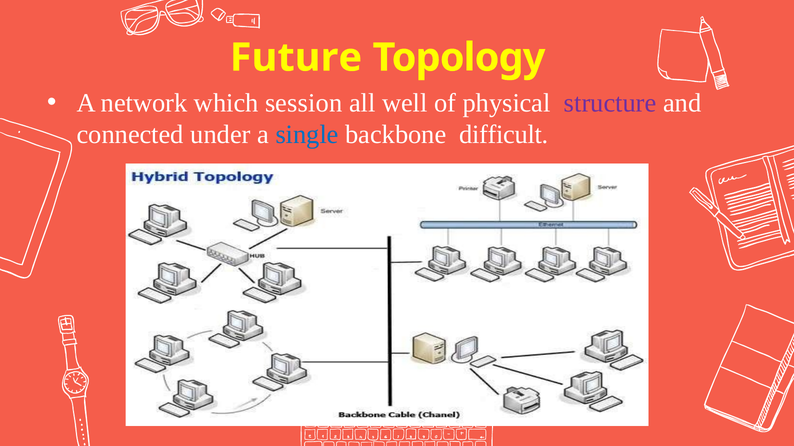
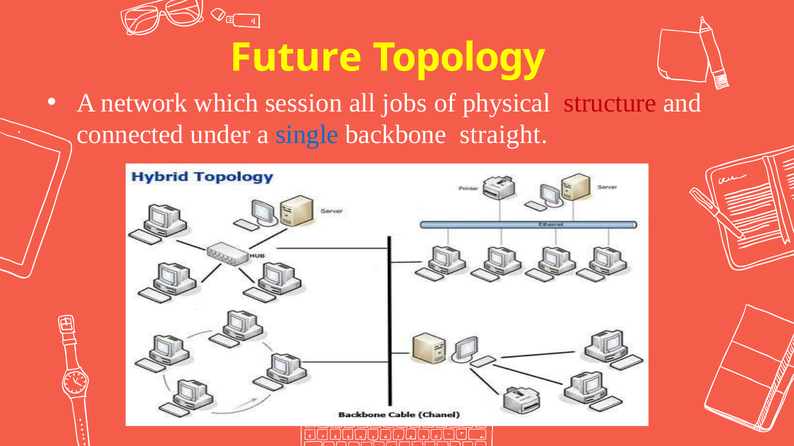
well: well -> jobs (405, 103)
structure colour: purple -> red (610, 103)
difficult: difficult -> straight (504, 135)
